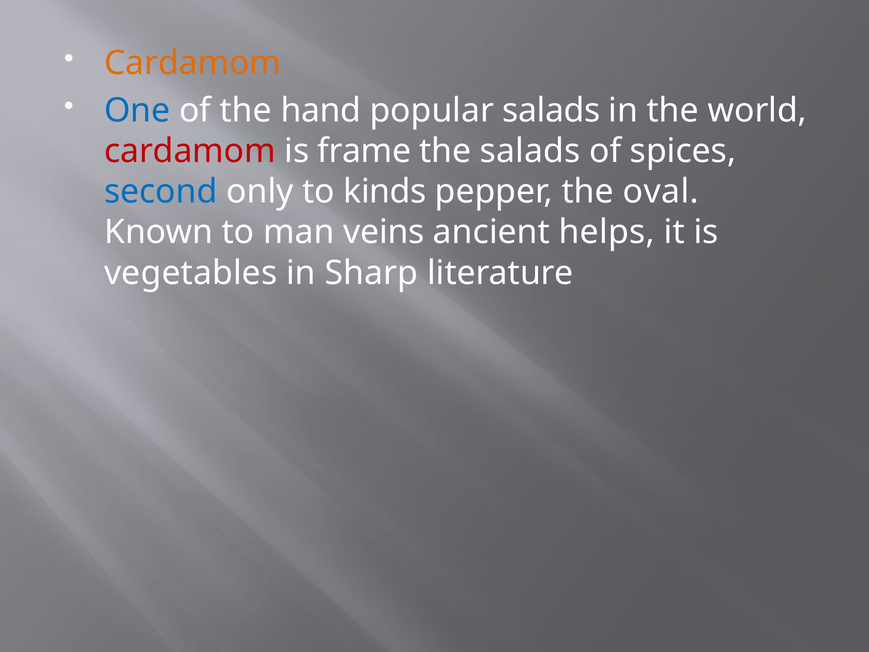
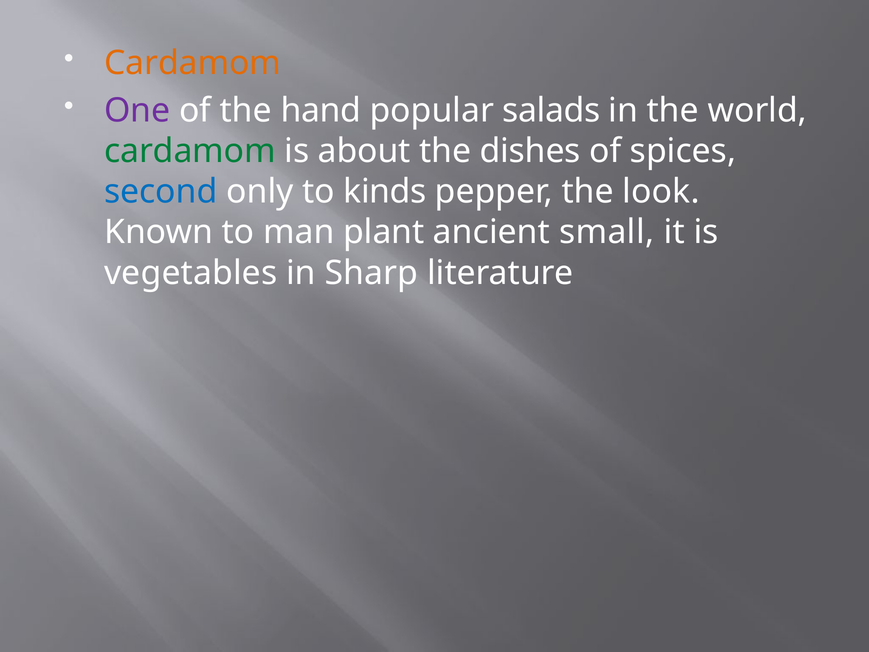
One colour: blue -> purple (137, 110)
cardamom colour: red -> green (190, 151)
frame: frame -> about (364, 151)
the salads: salads -> dishes (530, 151)
oval: oval -> look (661, 192)
veins: veins -> plant (384, 232)
helps: helps -> small (607, 232)
